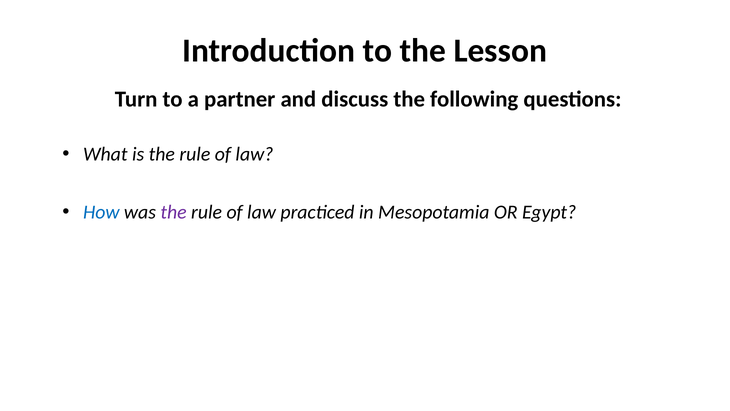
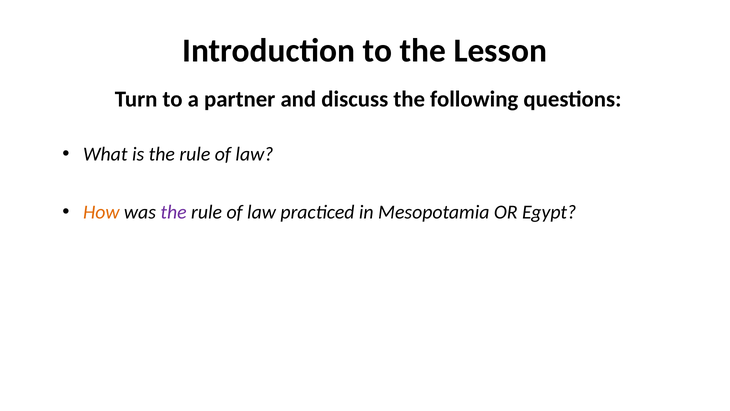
How colour: blue -> orange (101, 212)
